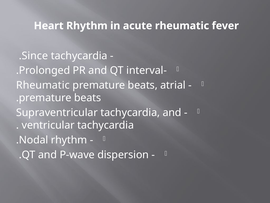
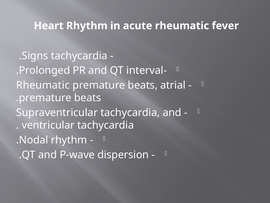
Since: Since -> Signs (35, 56)
